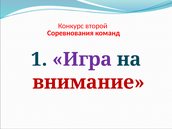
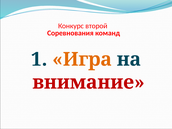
Игра colour: purple -> orange (82, 59)
